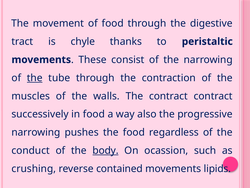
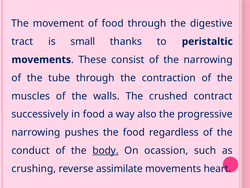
chyle: chyle -> small (83, 41)
the underline: present -> none (35, 78)
The contract: contract -> crushed (168, 96)
contained: contained -> assimilate (119, 168)
lipids: lipids -> heart (217, 168)
